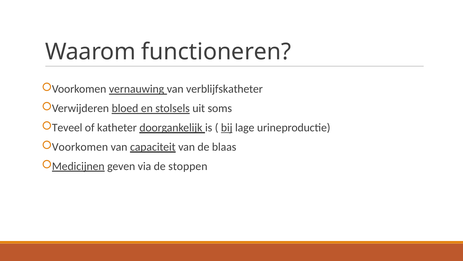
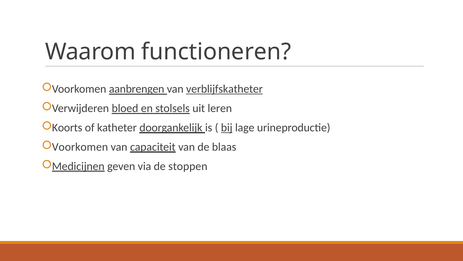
vernauwing: vernauwing -> aanbrengen (137, 89)
verblijfskatheter underline: none -> present (224, 89)
soms: soms -> leren (220, 108)
Teveel: Teveel -> Koorts (67, 127)
